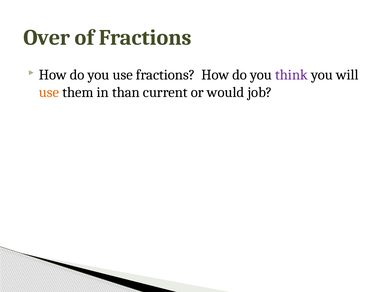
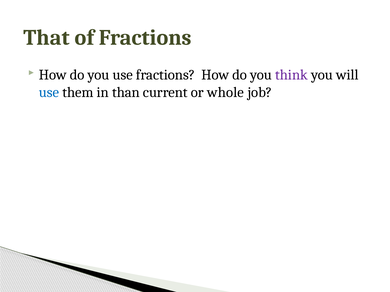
Over: Over -> That (47, 38)
use colour: orange -> blue (49, 92)
would: would -> whole (226, 92)
